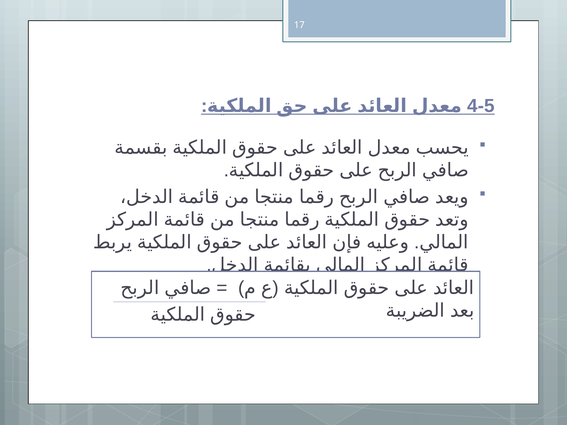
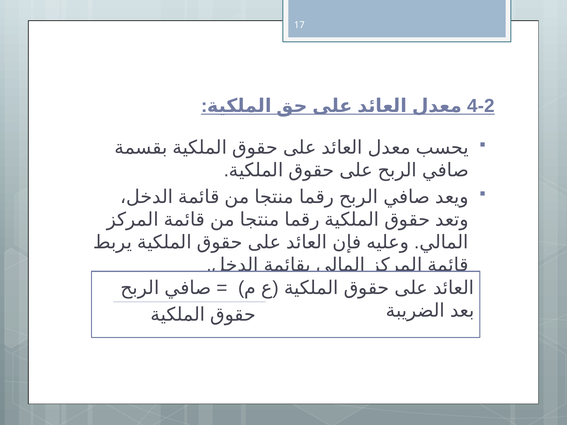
4-5: 4-5 -> 4-2 (481, 106)
